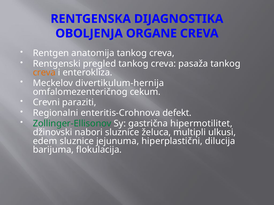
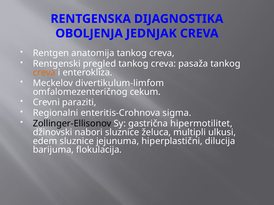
ORGANE: ORGANE -> JEDNJAK (151, 34)
divertikulum-hernija: divertikulum-hernija -> divertikulum-limfom (120, 83)
defekt: defekt -> sigma (177, 113)
Zollinger-Ellisonov colour: green -> black (72, 124)
